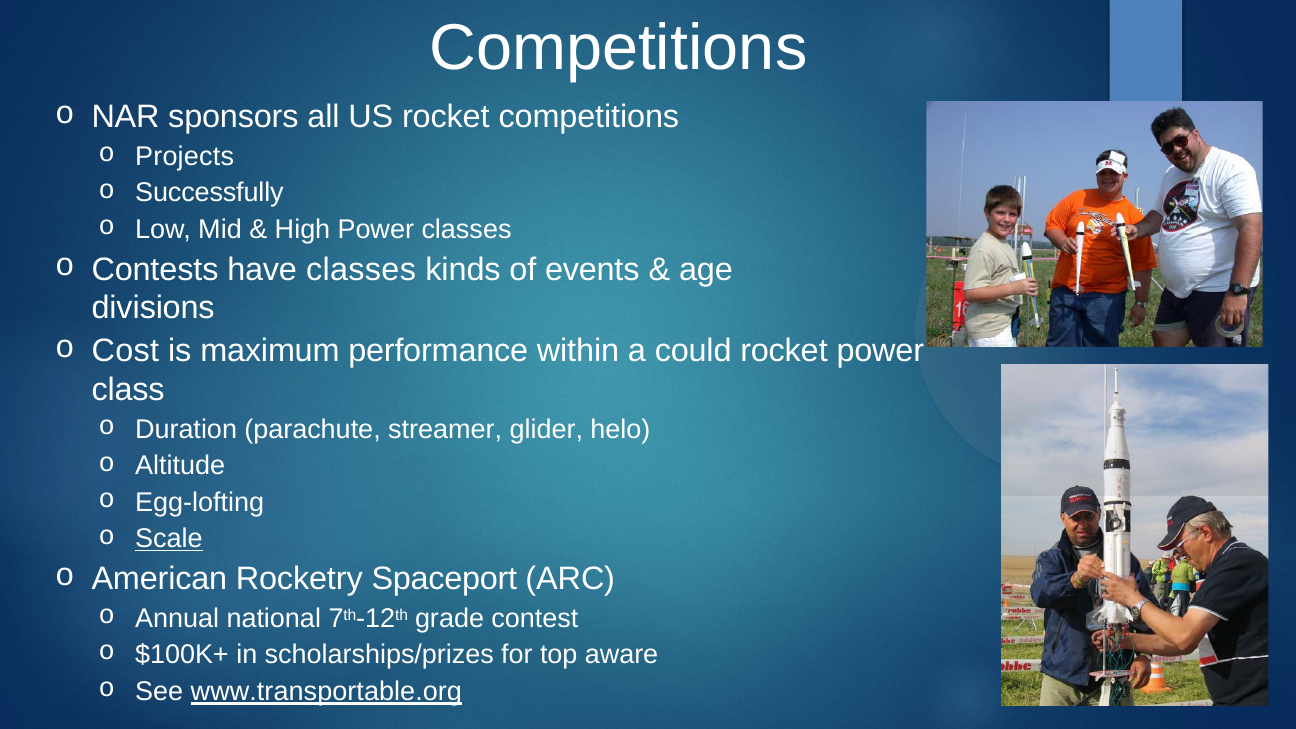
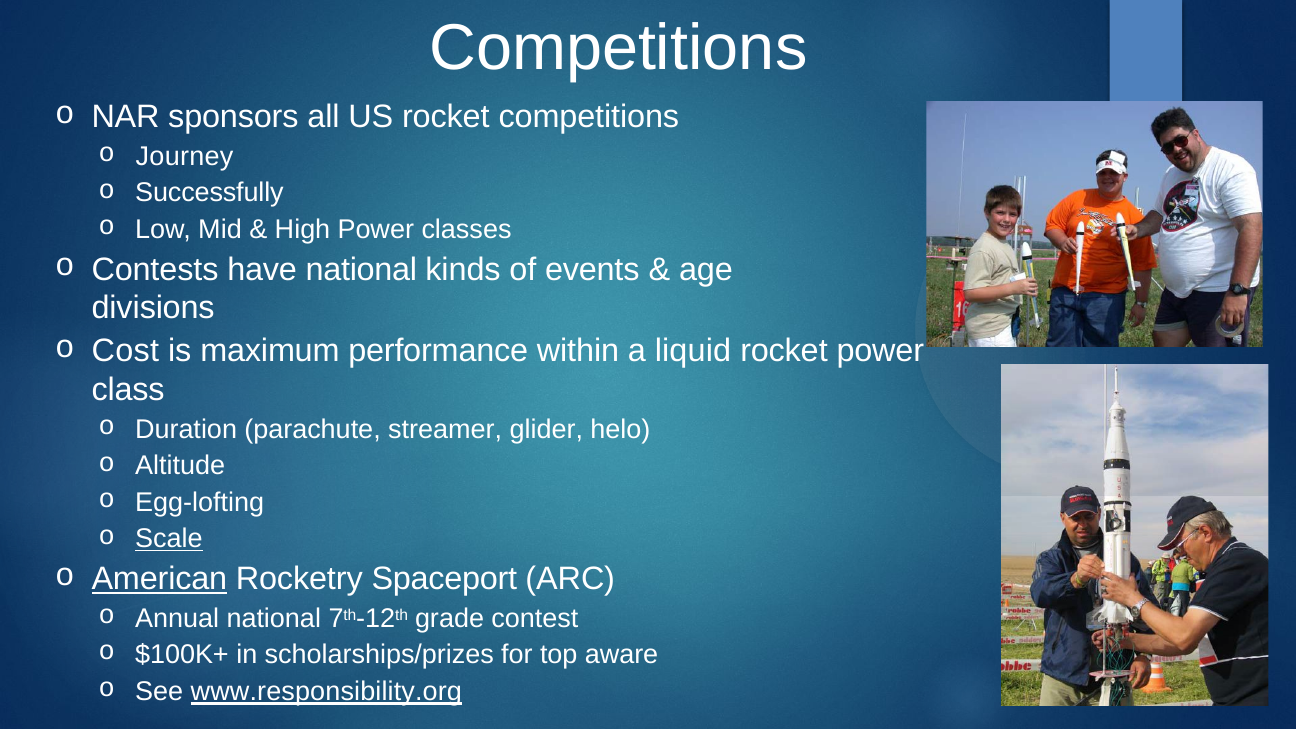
Projects: Projects -> Journey (185, 156)
have classes: classes -> national (361, 269)
could: could -> liquid (693, 351)
American underline: none -> present (159, 579)
www.transportable.org: www.transportable.org -> www.responsibility.org (326, 691)
